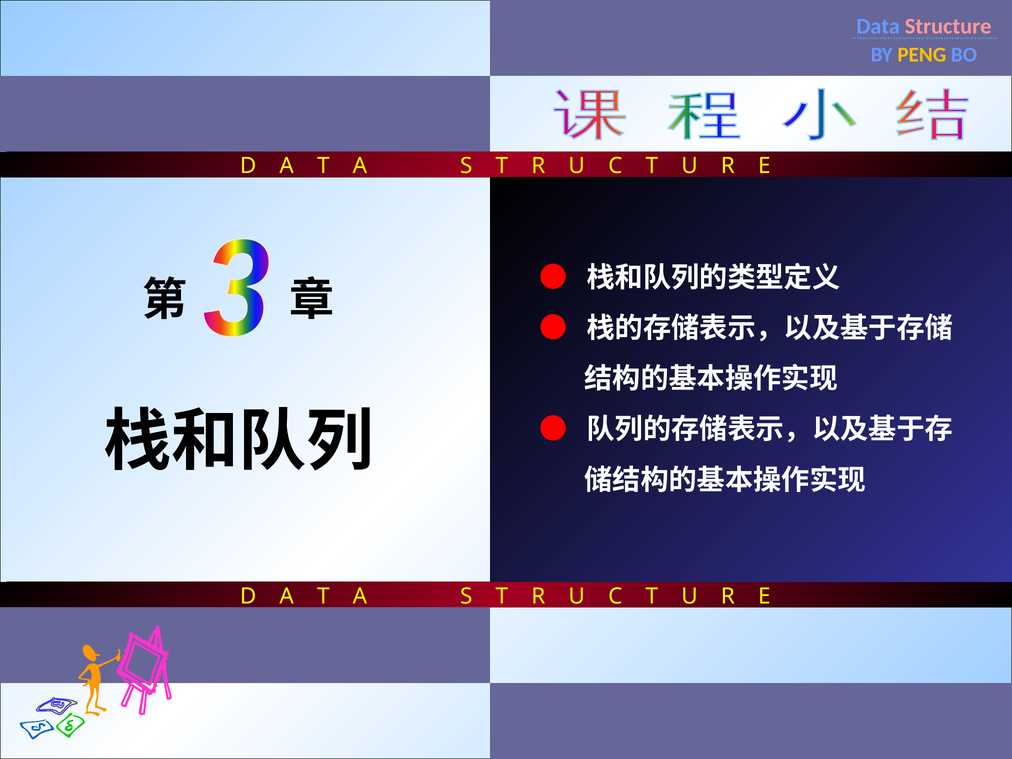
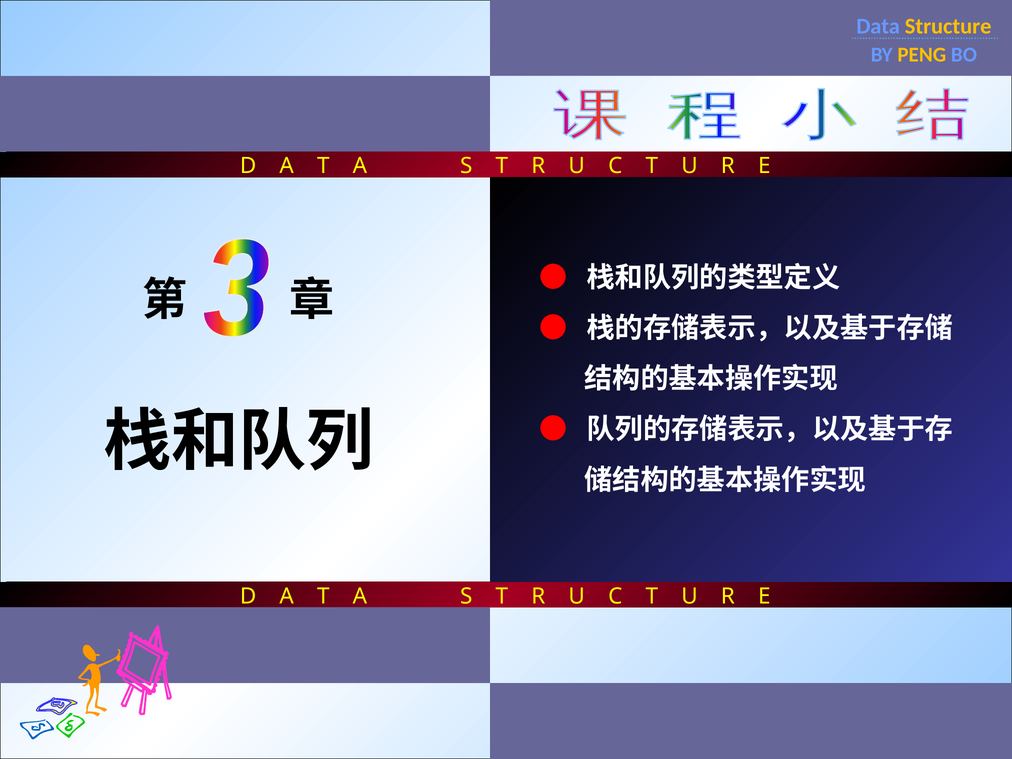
Structure colour: pink -> yellow (948, 26)
